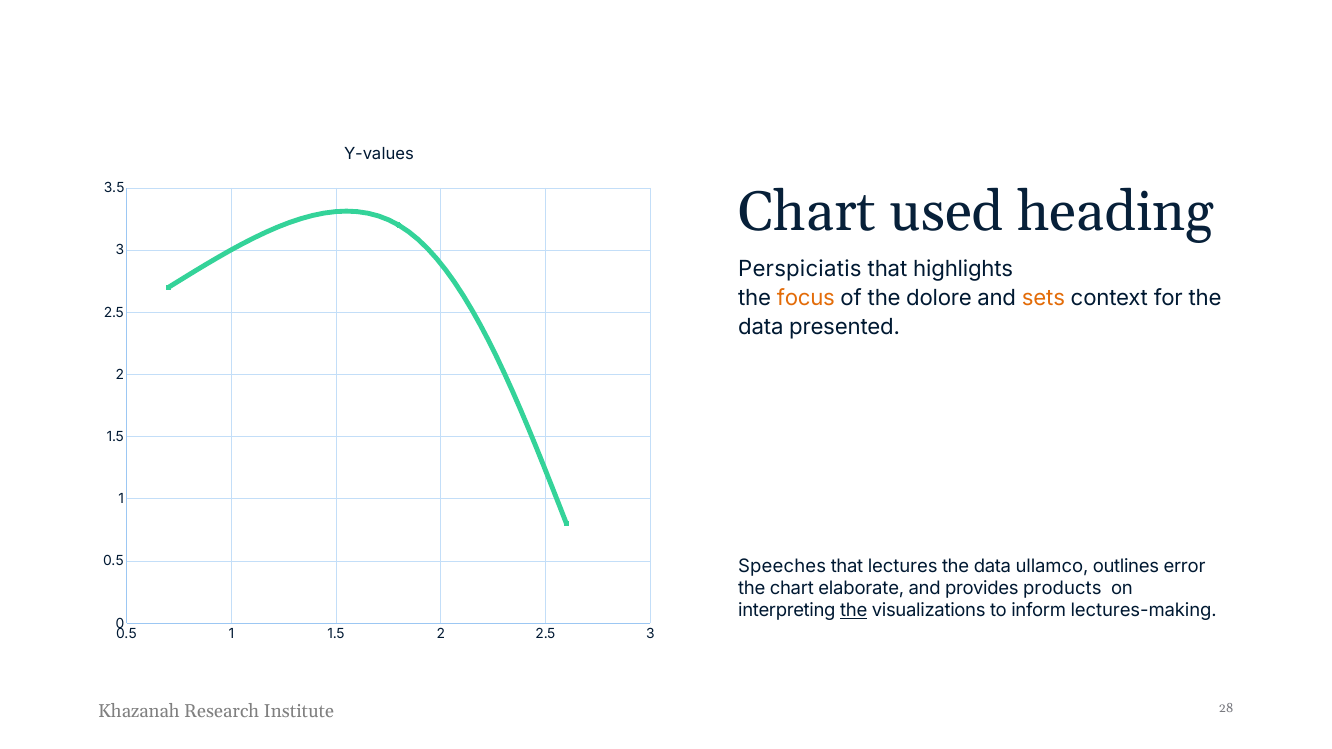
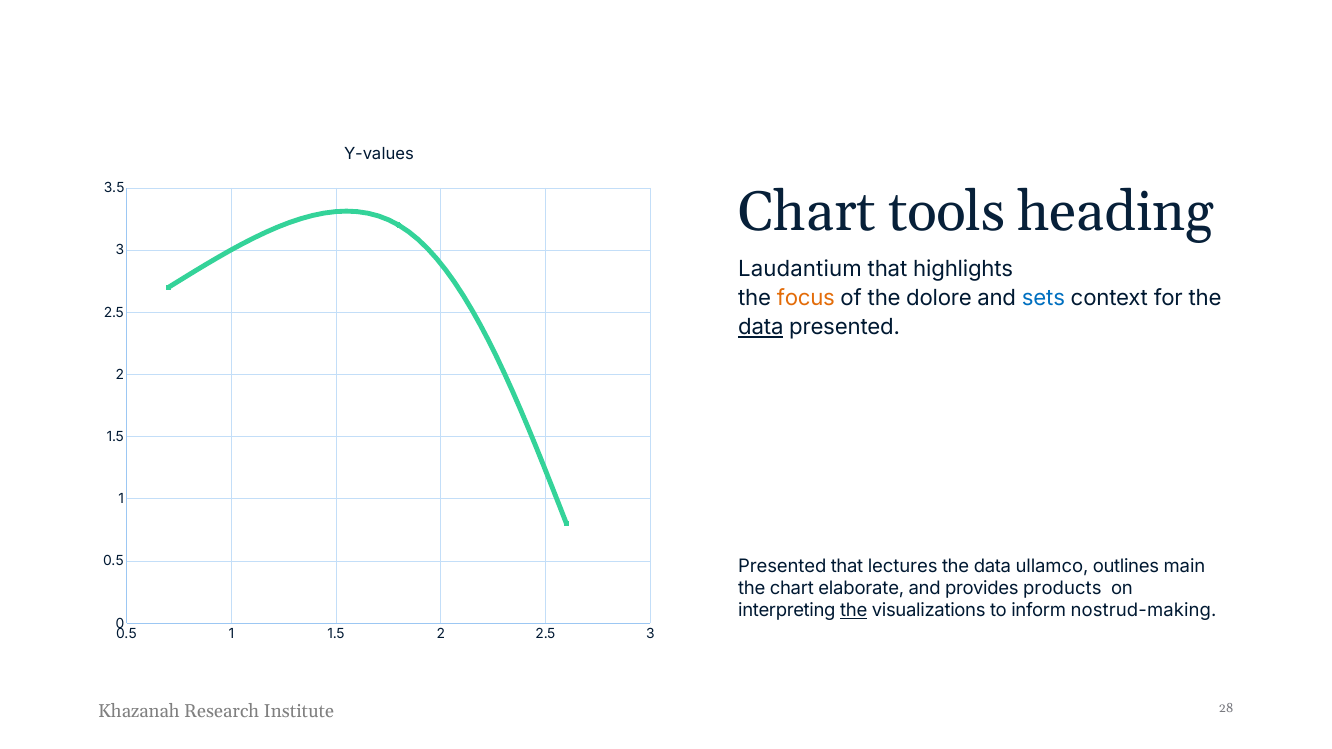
used: used -> tools (947, 212)
Perspiciatis: Perspiciatis -> Laudantium (800, 269)
sets colour: orange -> blue (1043, 299)
data underline: none -> present (761, 328)
Speeches: Speeches -> Presented (782, 566)
error: error -> main (1184, 566)
lectures-making: lectures-making -> nostrud-making (1144, 611)
